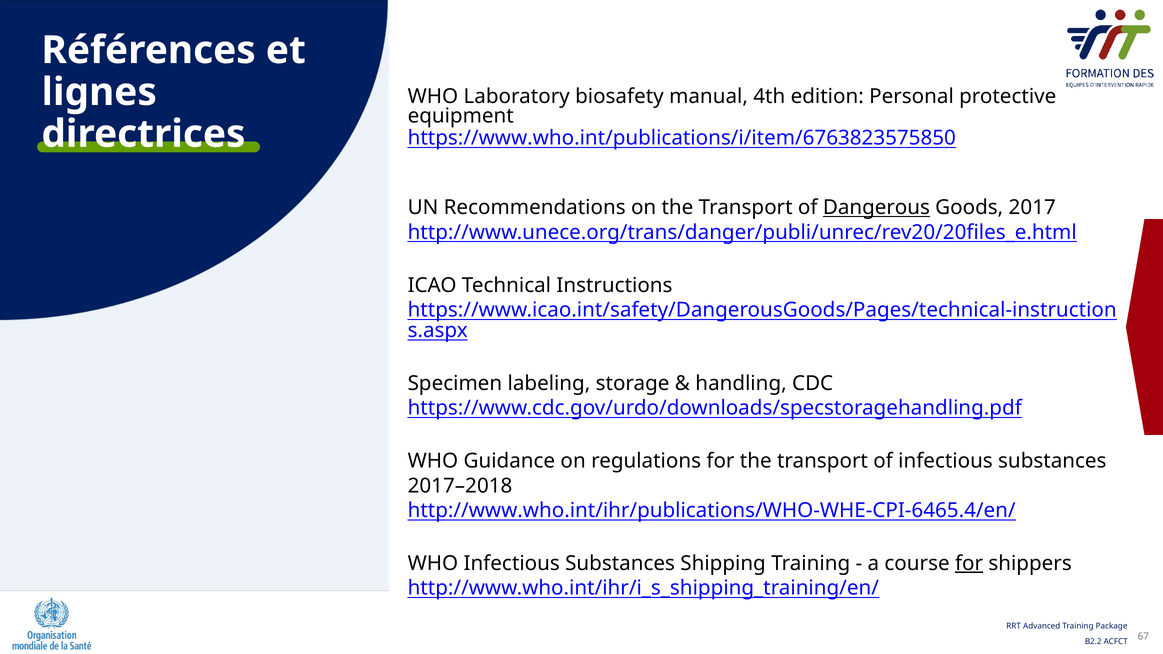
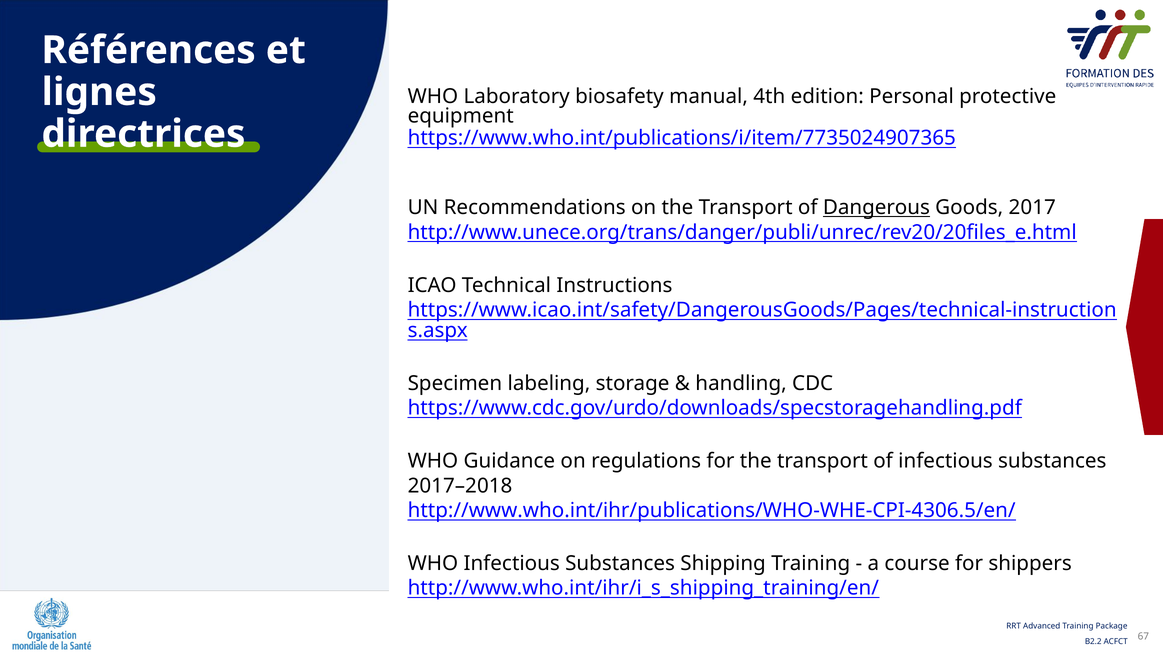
https://www.who.int/publications/i/item/6763823575850: https://www.who.int/publications/i/item/6763823575850 -> https://www.who.int/publications/i/item/7735024907365 (682, 138)
http://www.who.int/ihr/publications/WHO-WHE-CPI-6465.4/en/: http://www.who.int/ihr/publications/WHO-WHE-CPI-6465.4/en/ -> http://www.who.int/ihr/publications/WHO-WHE-CPI-4306.5/en/ (712, 511)
for underline: present -> none (969, 564)
